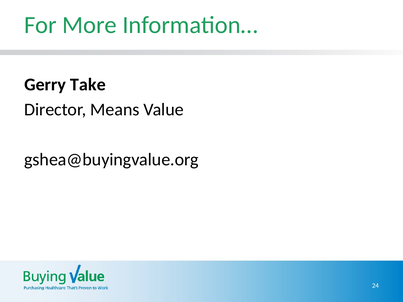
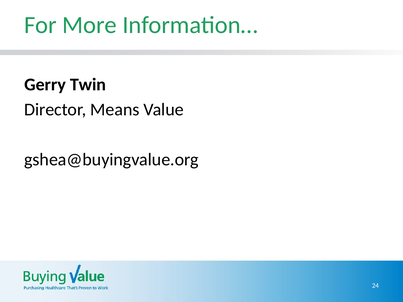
Take: Take -> Twin (88, 85)
